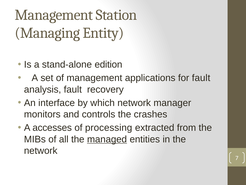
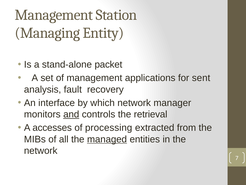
edition: edition -> packet (108, 64)
for fault: fault -> sent (201, 78)
and underline: none -> present (71, 114)
crashes: crashes -> retrieval (151, 114)
